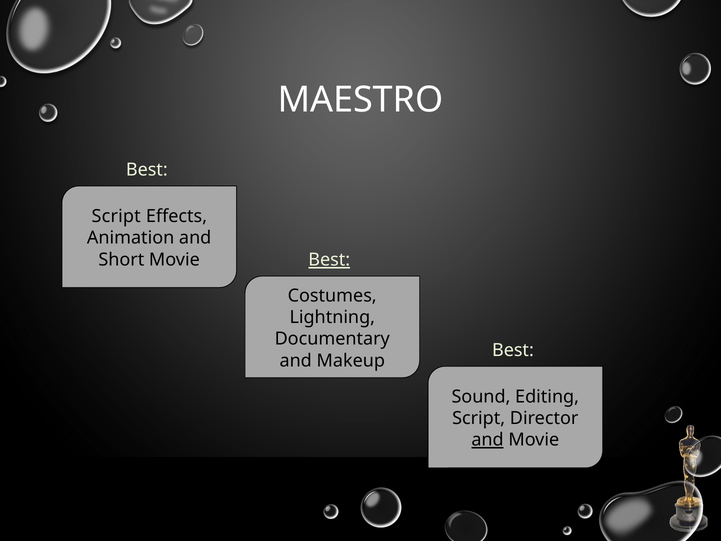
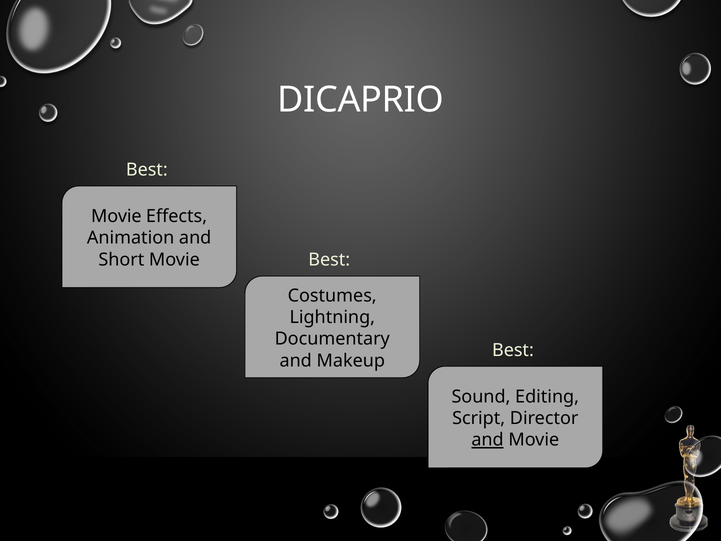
MAESTRO: MAESTRO -> DICAPRIO (361, 100)
Script: Script -> Movie (116, 216)
Best underline: present -> none (329, 260)
